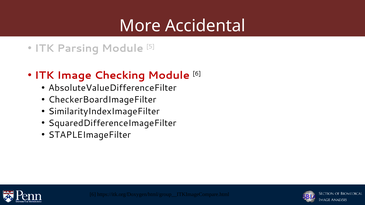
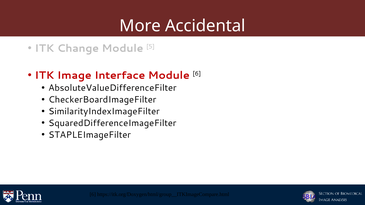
Parsing: Parsing -> Change (78, 48)
Checking: Checking -> Interface (120, 75)
